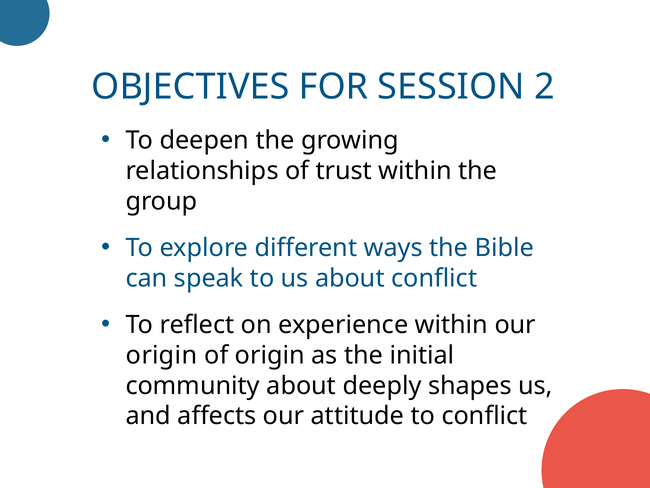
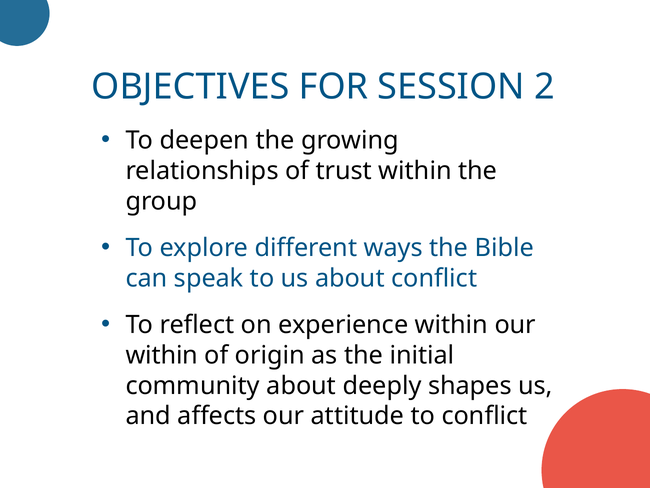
origin: origin -> within (162, 355)
